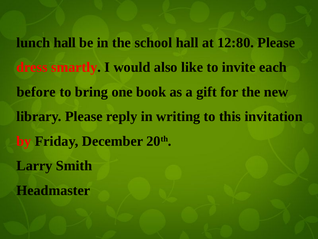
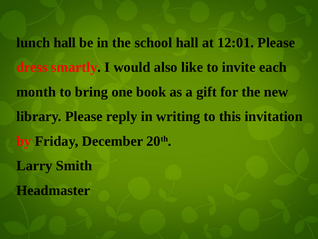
12:80: 12:80 -> 12:01 (236, 42)
before: before -> month (36, 92)
